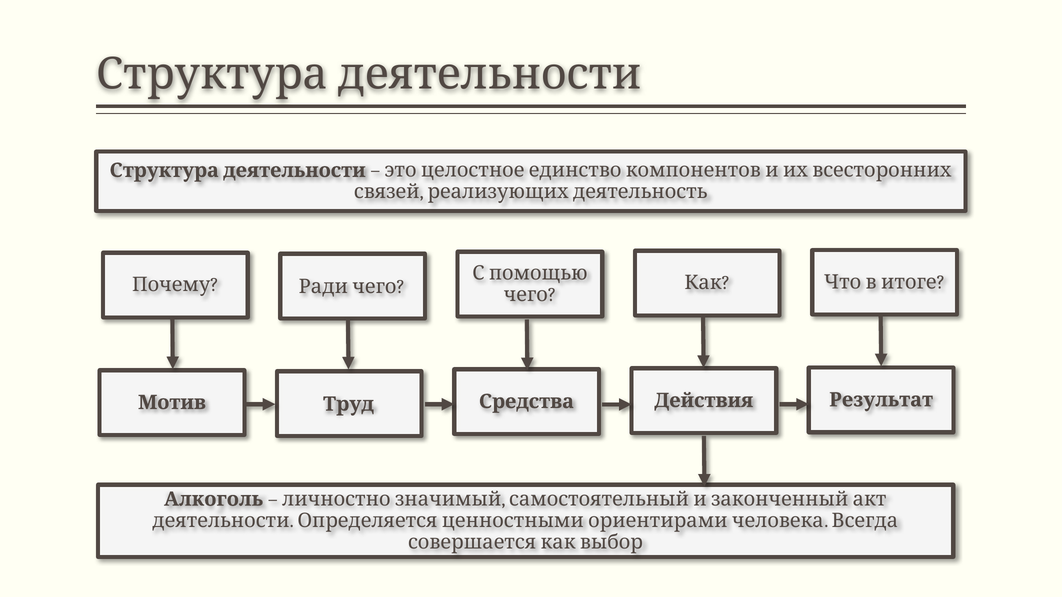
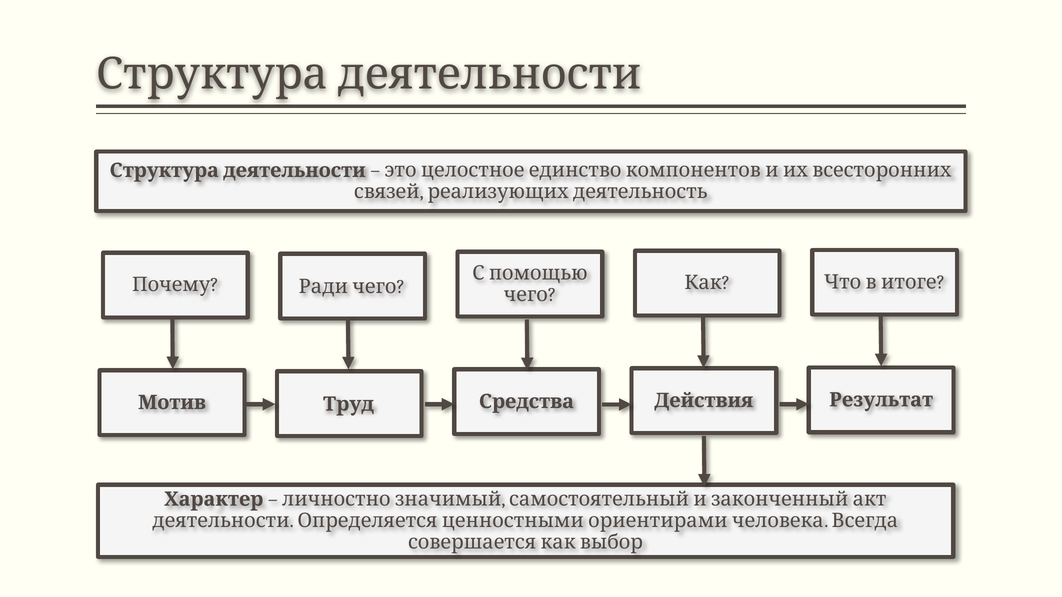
Алкоголь: Алкоголь -> Характер (214, 499)
